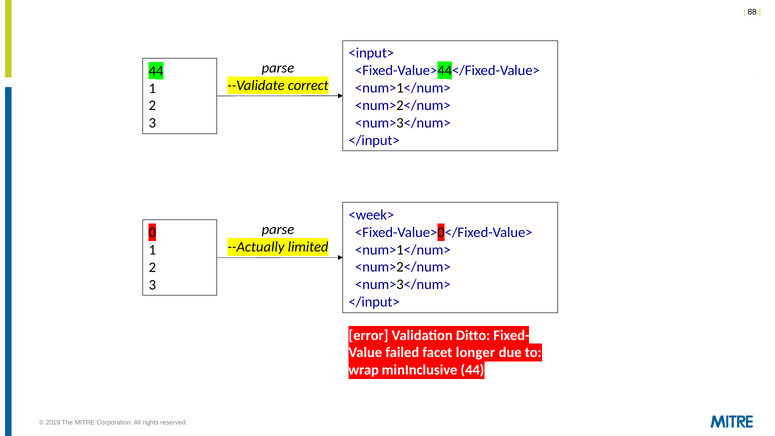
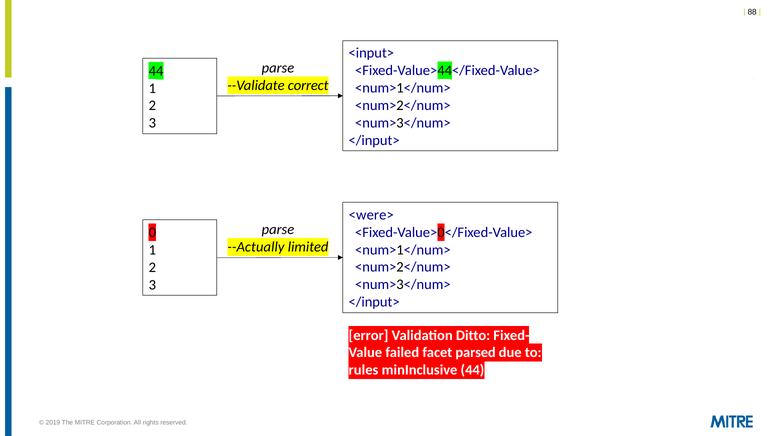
<week>: <week> -> <were> (371, 215)
longer: longer -> parsed (476, 353)
wrap: wrap -> rules (364, 370)
